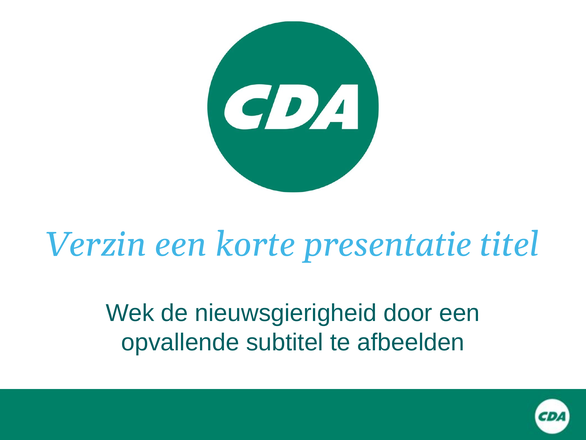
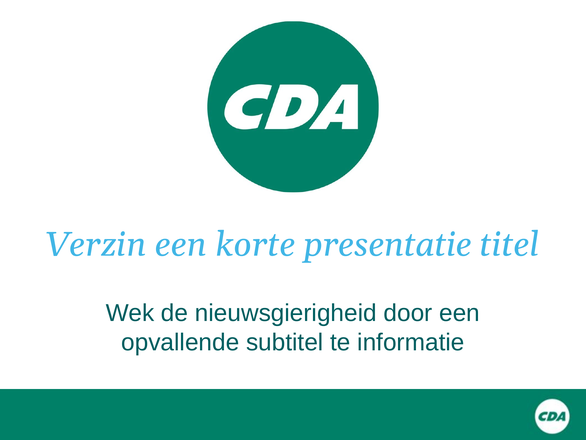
afbeelden: afbeelden -> informatie (411, 342)
